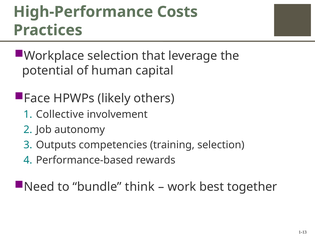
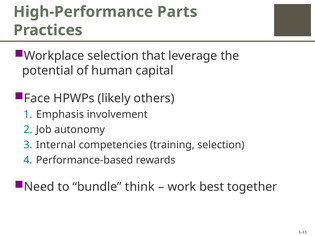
Costs: Costs -> Parts (177, 12)
Collective: Collective -> Emphasis (60, 115)
Outputs: Outputs -> Internal (56, 145)
